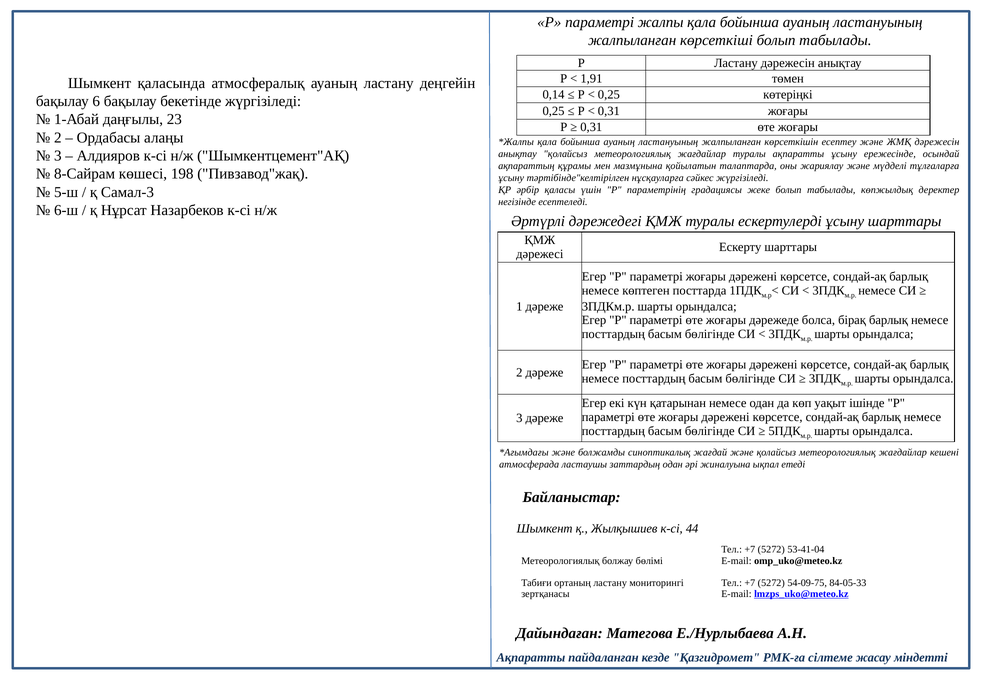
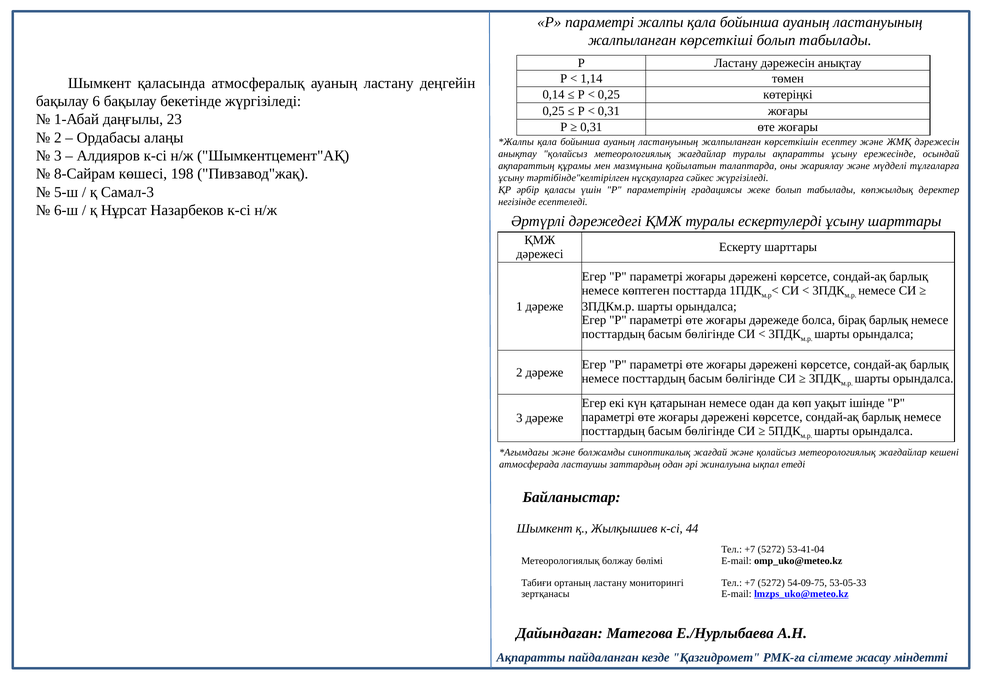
1,91: 1,91 -> 1,14 (591, 78)
84-05-33: 84-05-33 -> 53-05-33 (848, 583)
